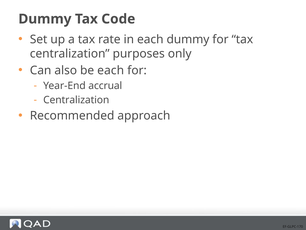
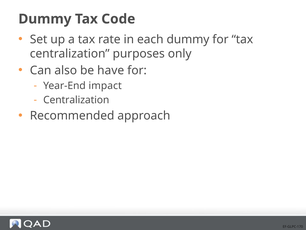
be each: each -> have (111, 70)
accrual: accrual -> impact (105, 85)
